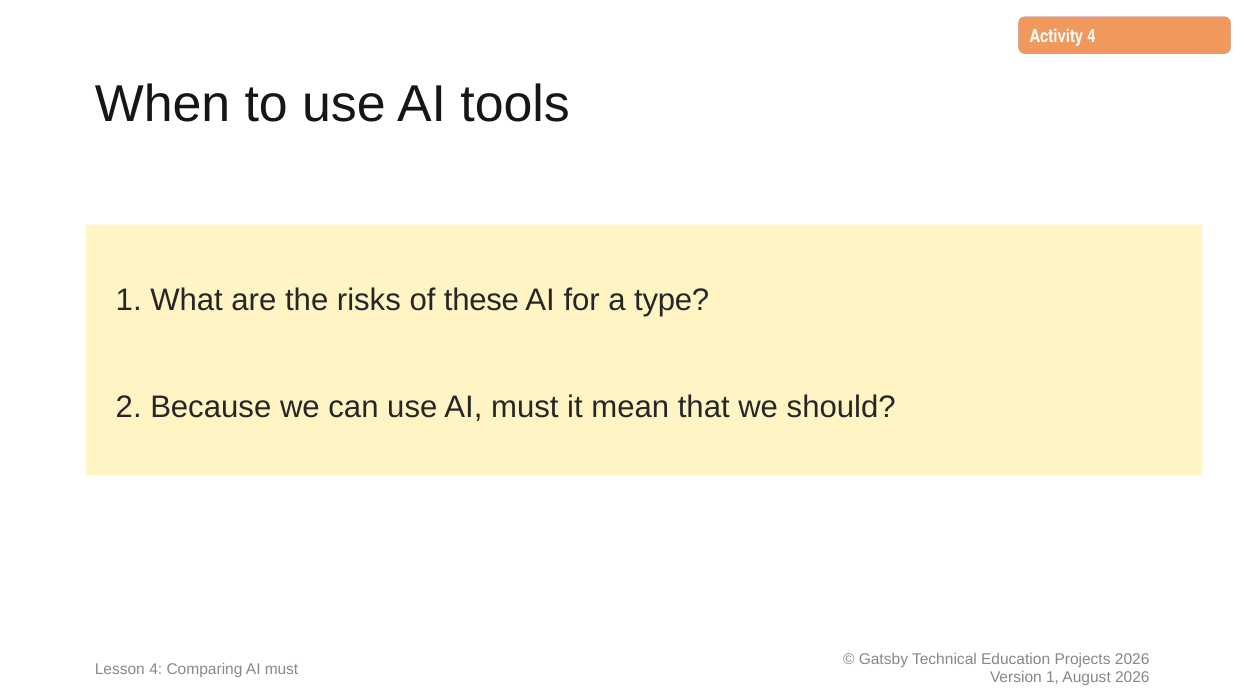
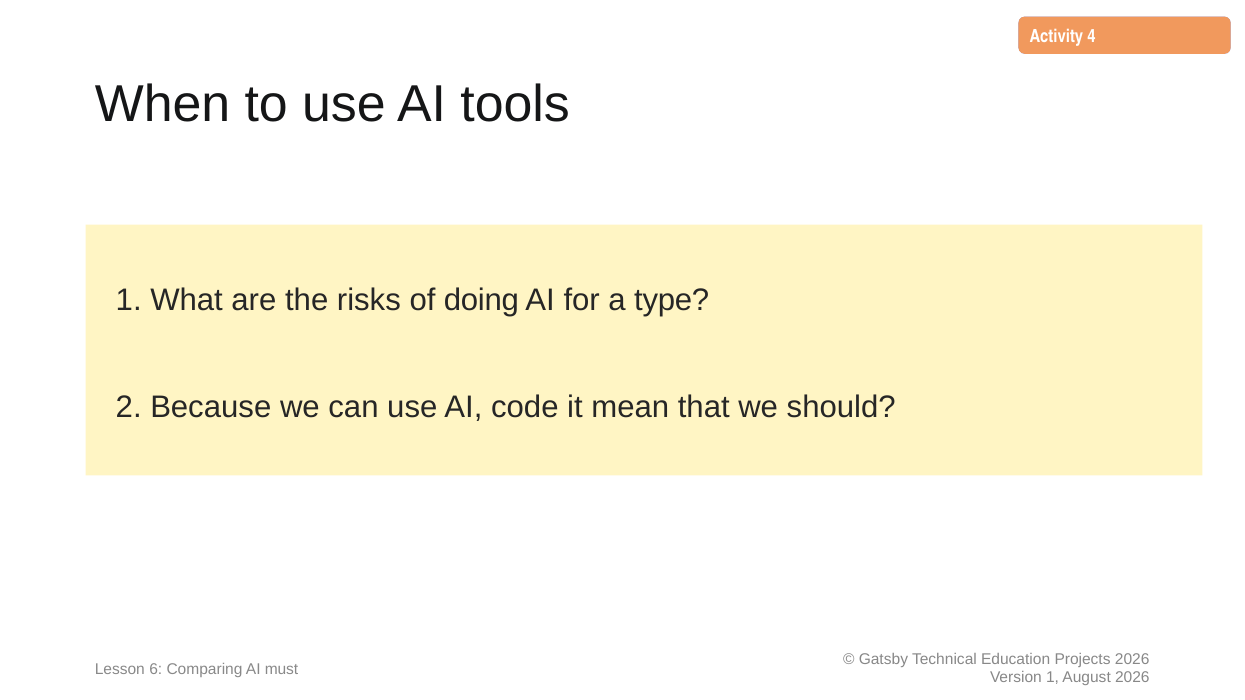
these: these -> doing (481, 301)
use AI must: must -> code (525, 407)
Lesson 4: 4 -> 6 (156, 670)
